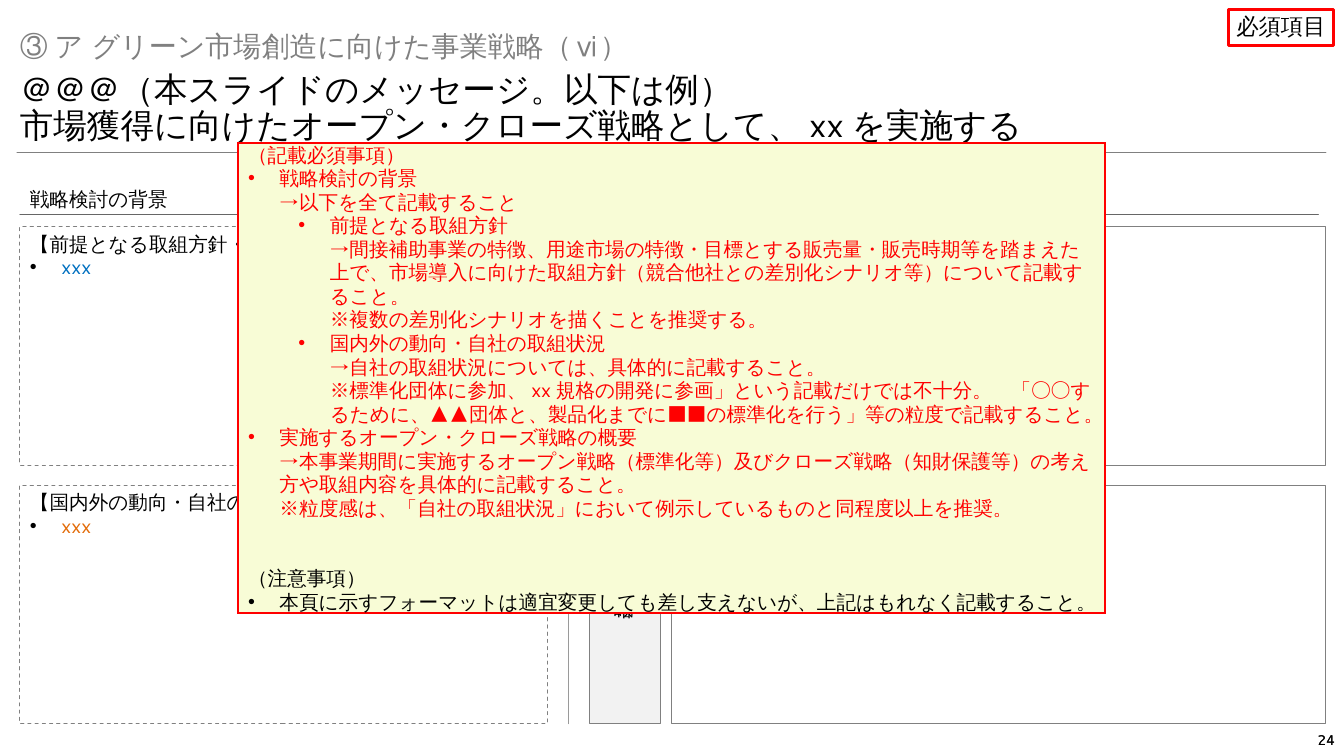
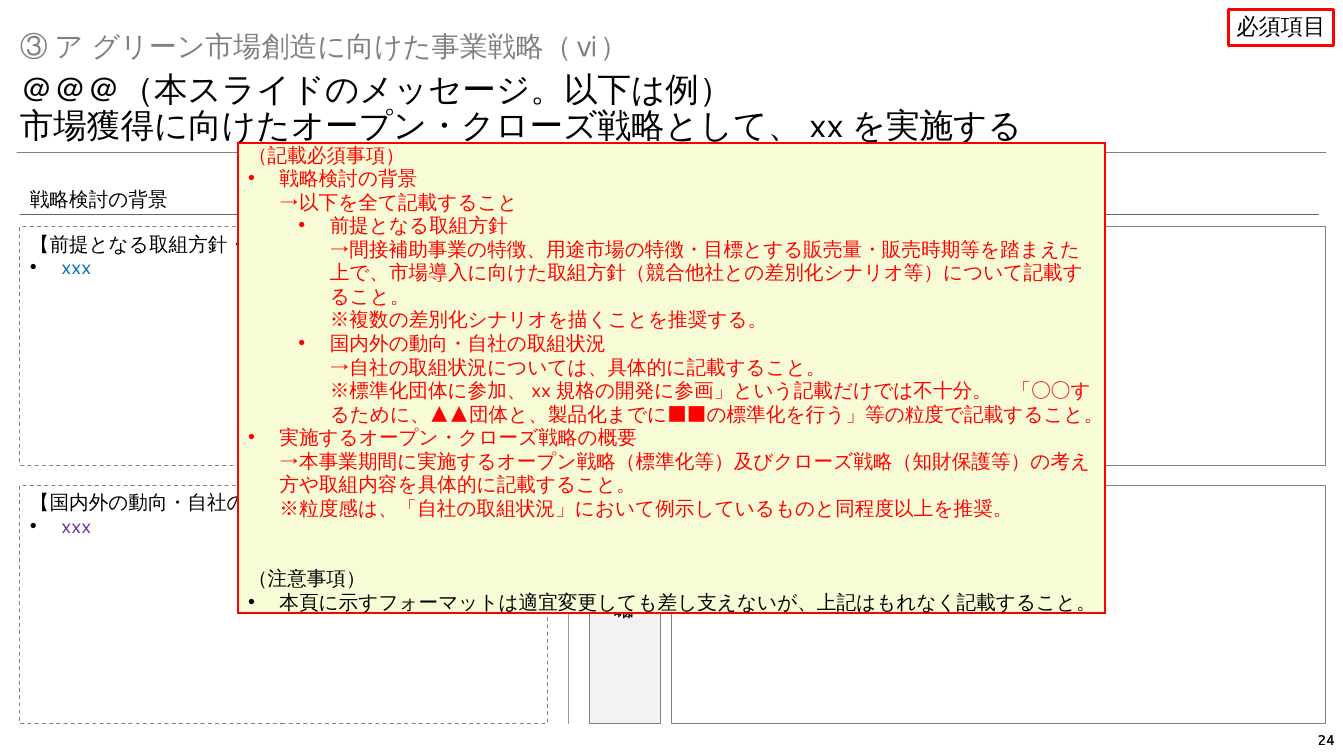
xxx colour: orange -> purple (76, 526)
